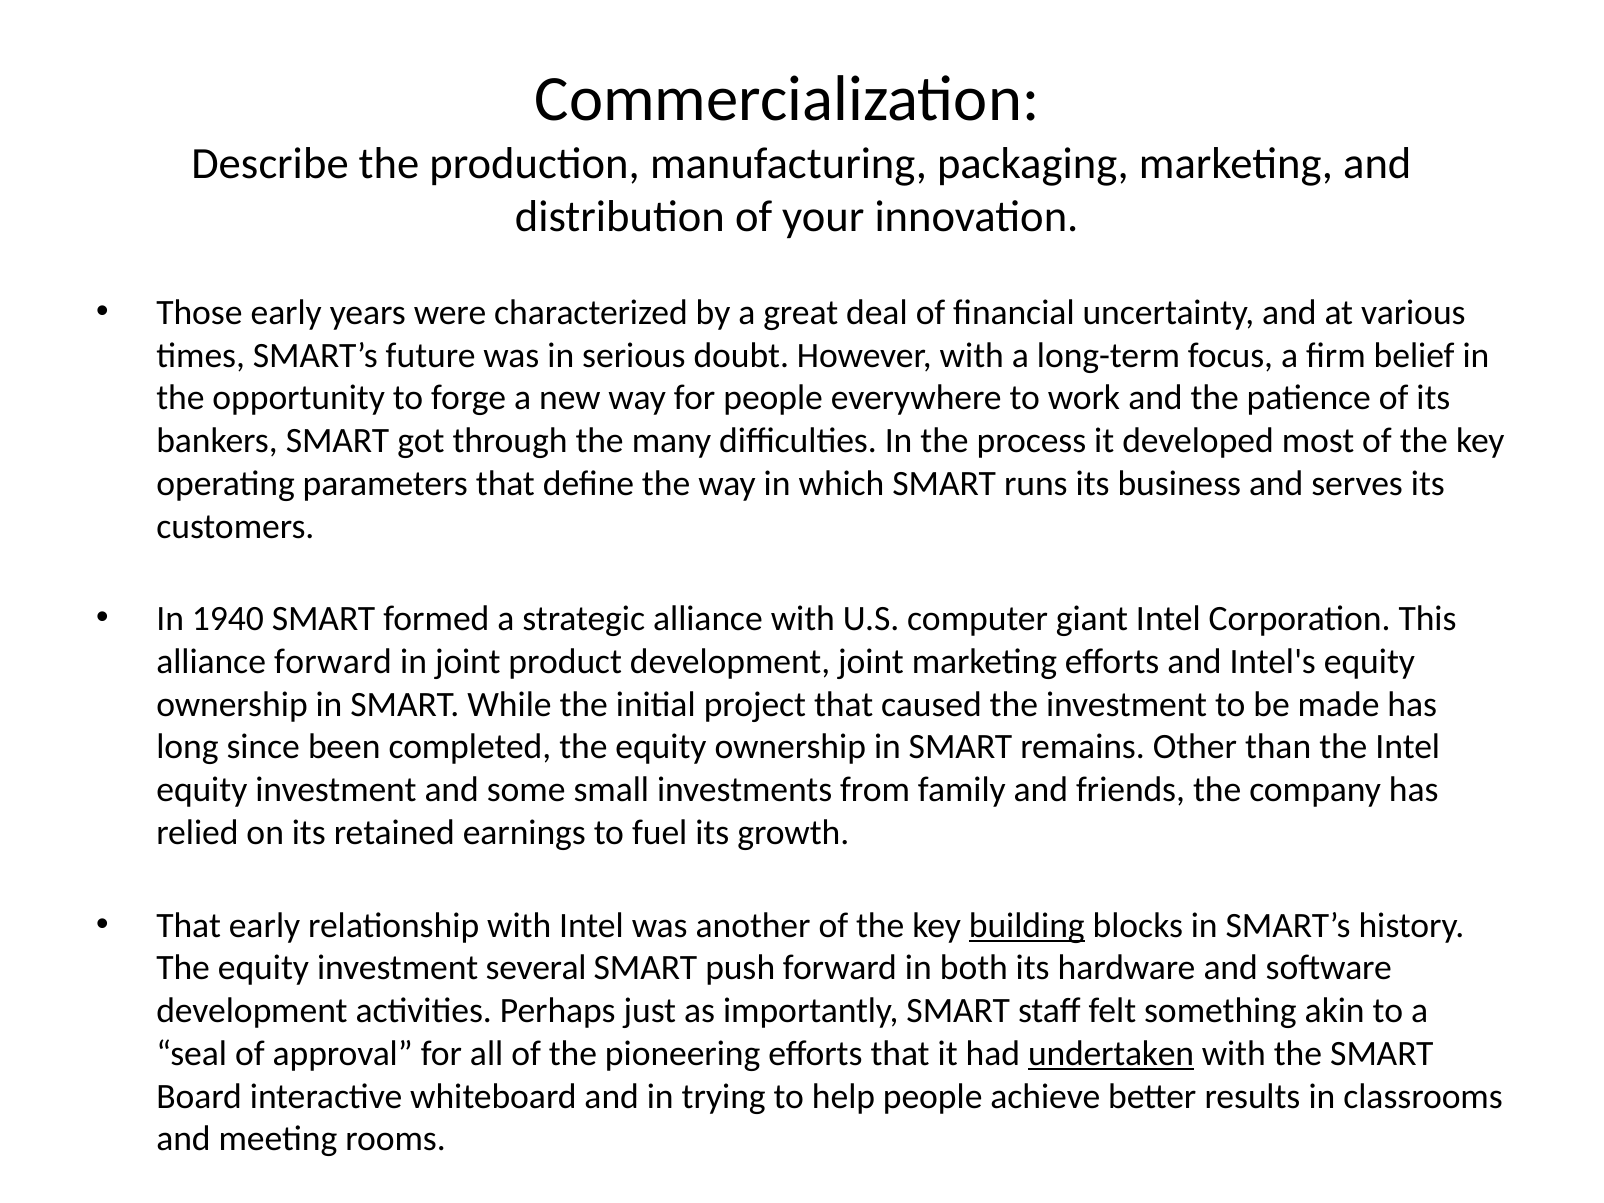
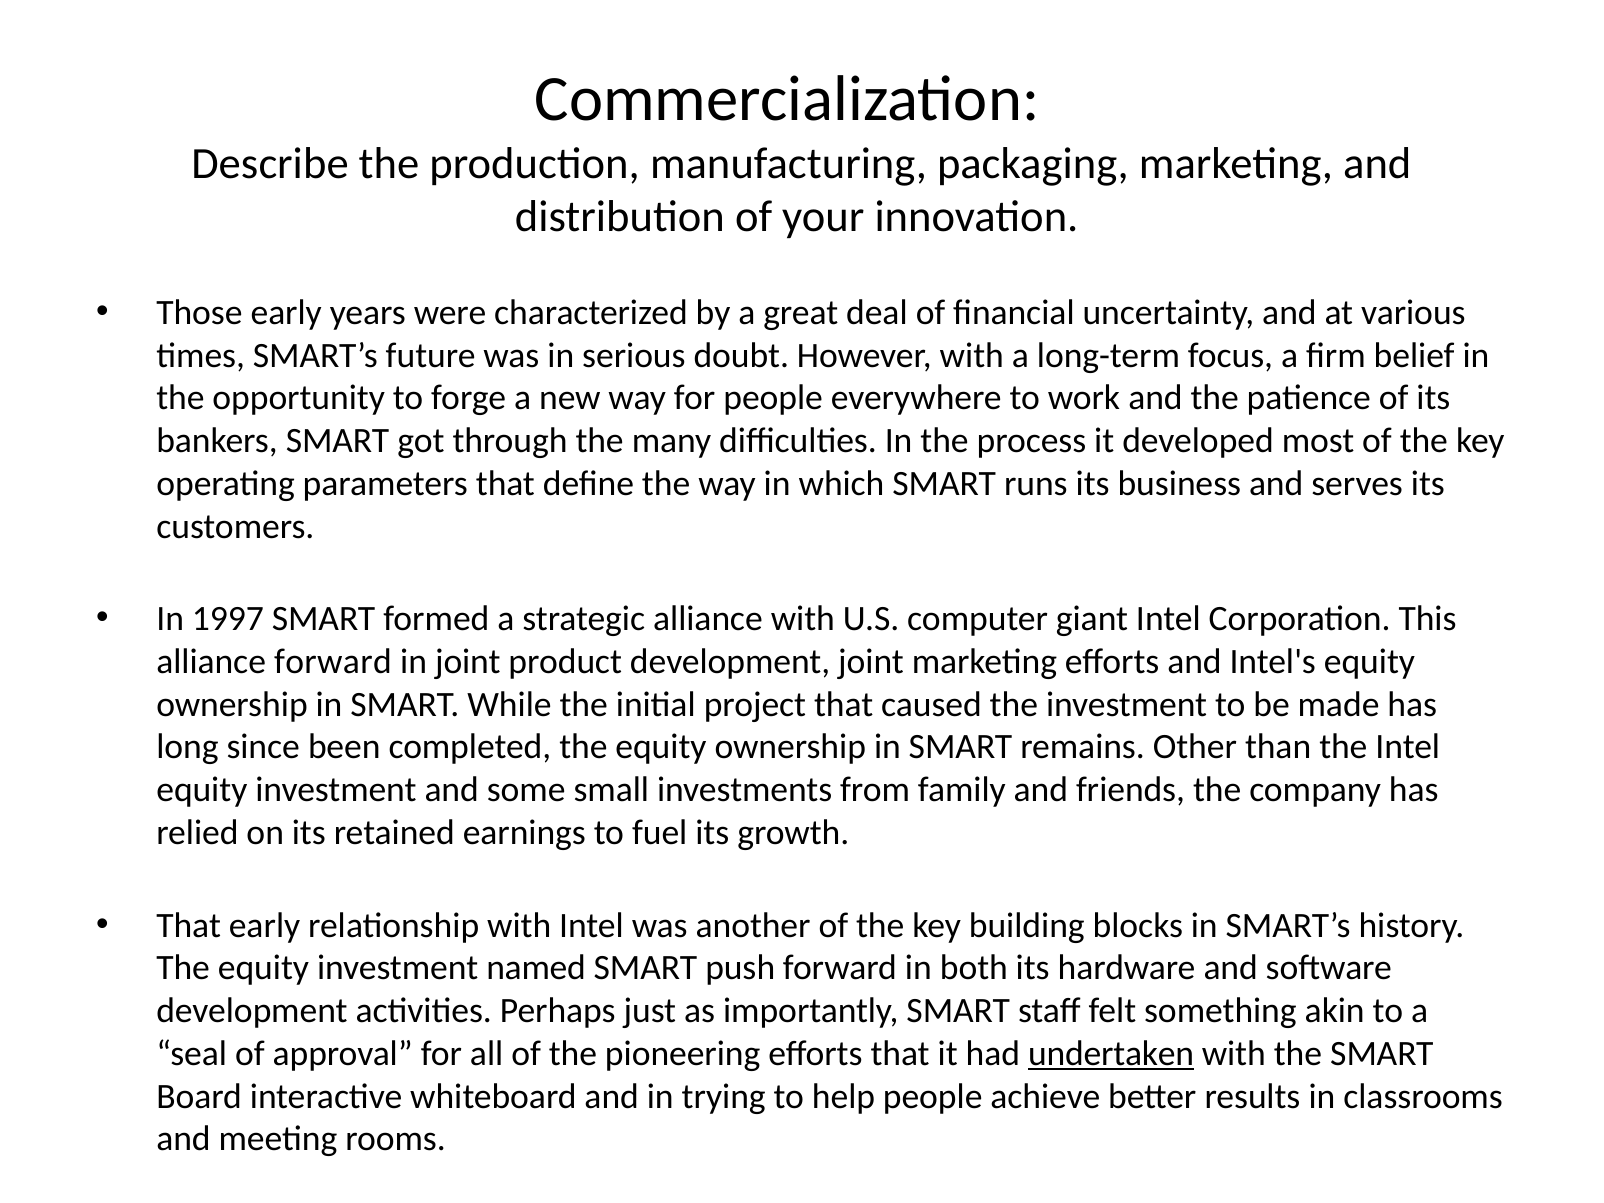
1940: 1940 -> 1997 (228, 619)
building underline: present -> none (1027, 925)
several: several -> named (536, 968)
